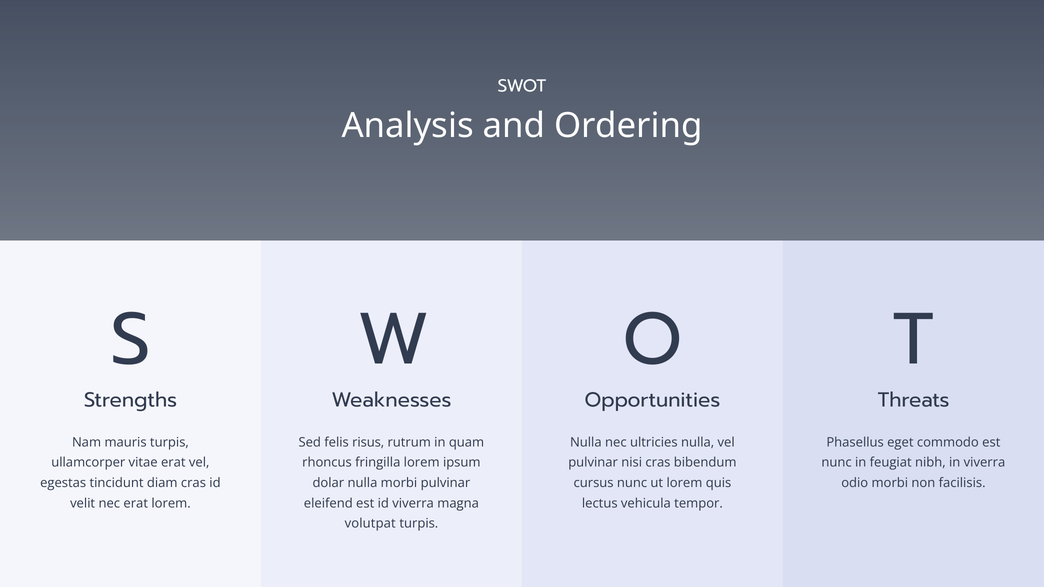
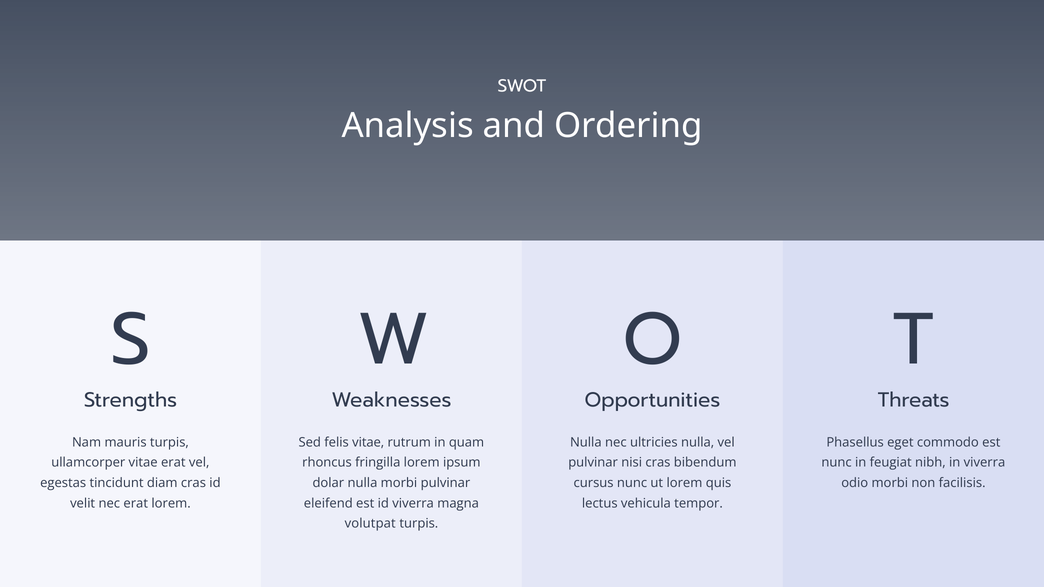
felis risus: risus -> vitae (368, 443)
